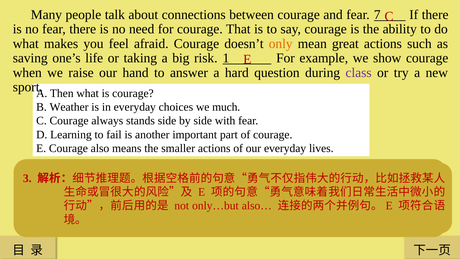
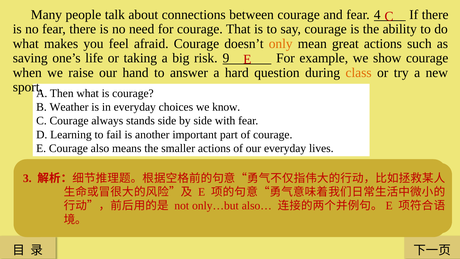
7: 7 -> 4 (377, 15)
1: 1 -> 9 (226, 58)
class colour: purple -> orange (359, 73)
much: much -> know (226, 107)
